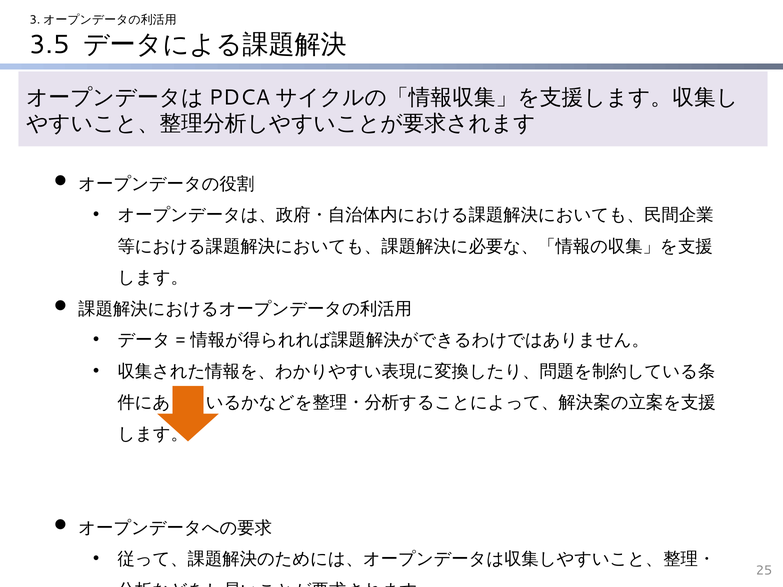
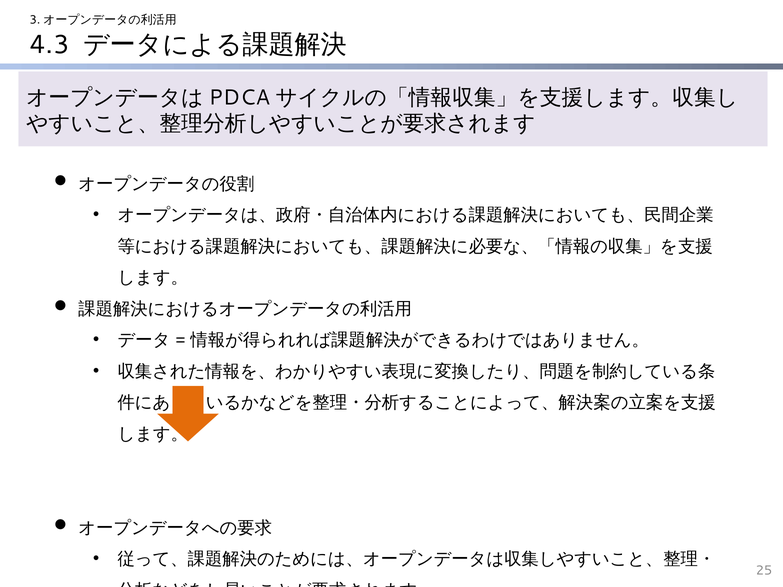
3.5: 3.5 -> 4.3 (50, 45)
